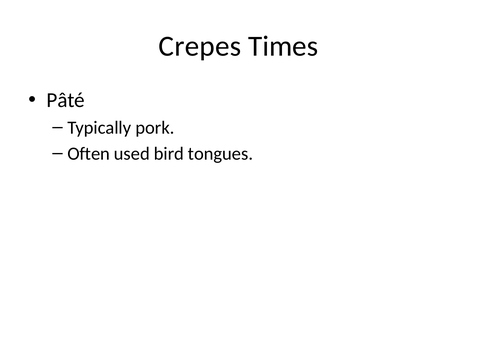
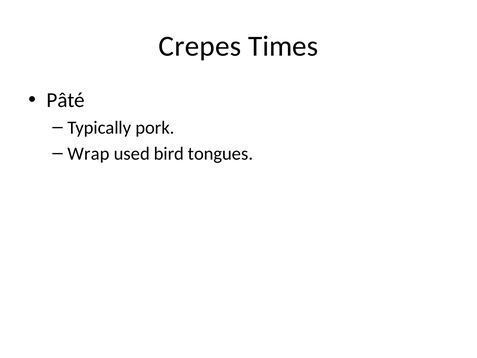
Often: Often -> Wrap (88, 153)
